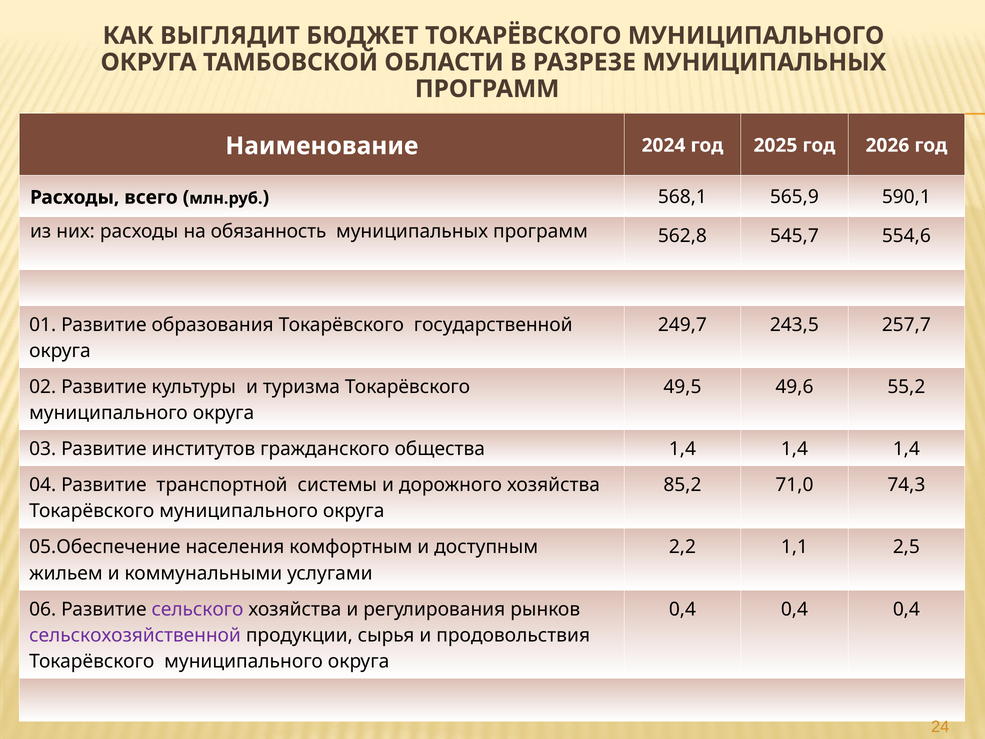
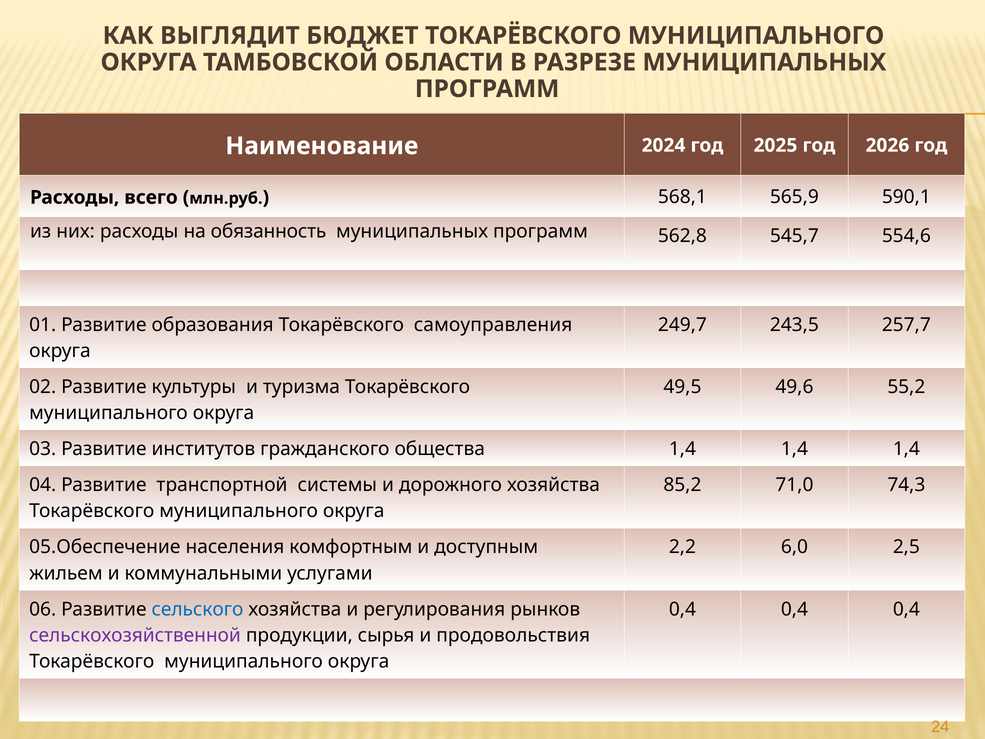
государственной: государственной -> самоуправления (493, 325)
1,1: 1,1 -> 6,0 (794, 547)
сельского colour: purple -> blue (197, 609)
